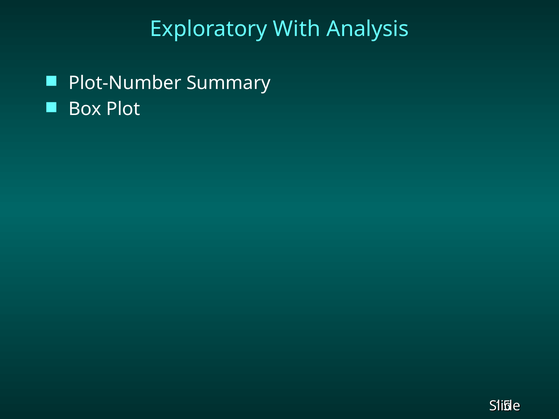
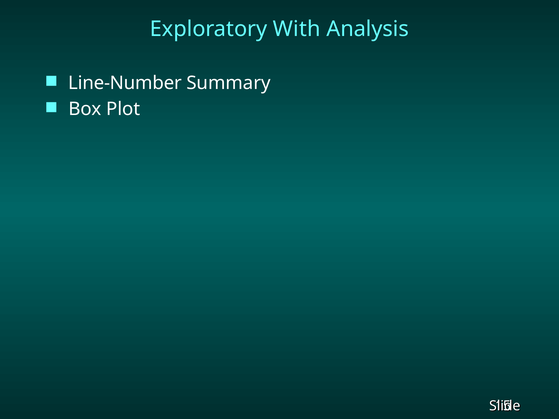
Plot-Number: Plot-Number -> Line-Number (125, 83)
